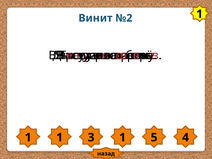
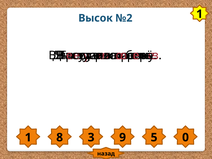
Винит: Винит -> Высок (96, 18)
1 1: 1 -> 8 (60, 137)
3 1: 1 -> 9 (123, 137)
4: 4 -> 0 (185, 137)
